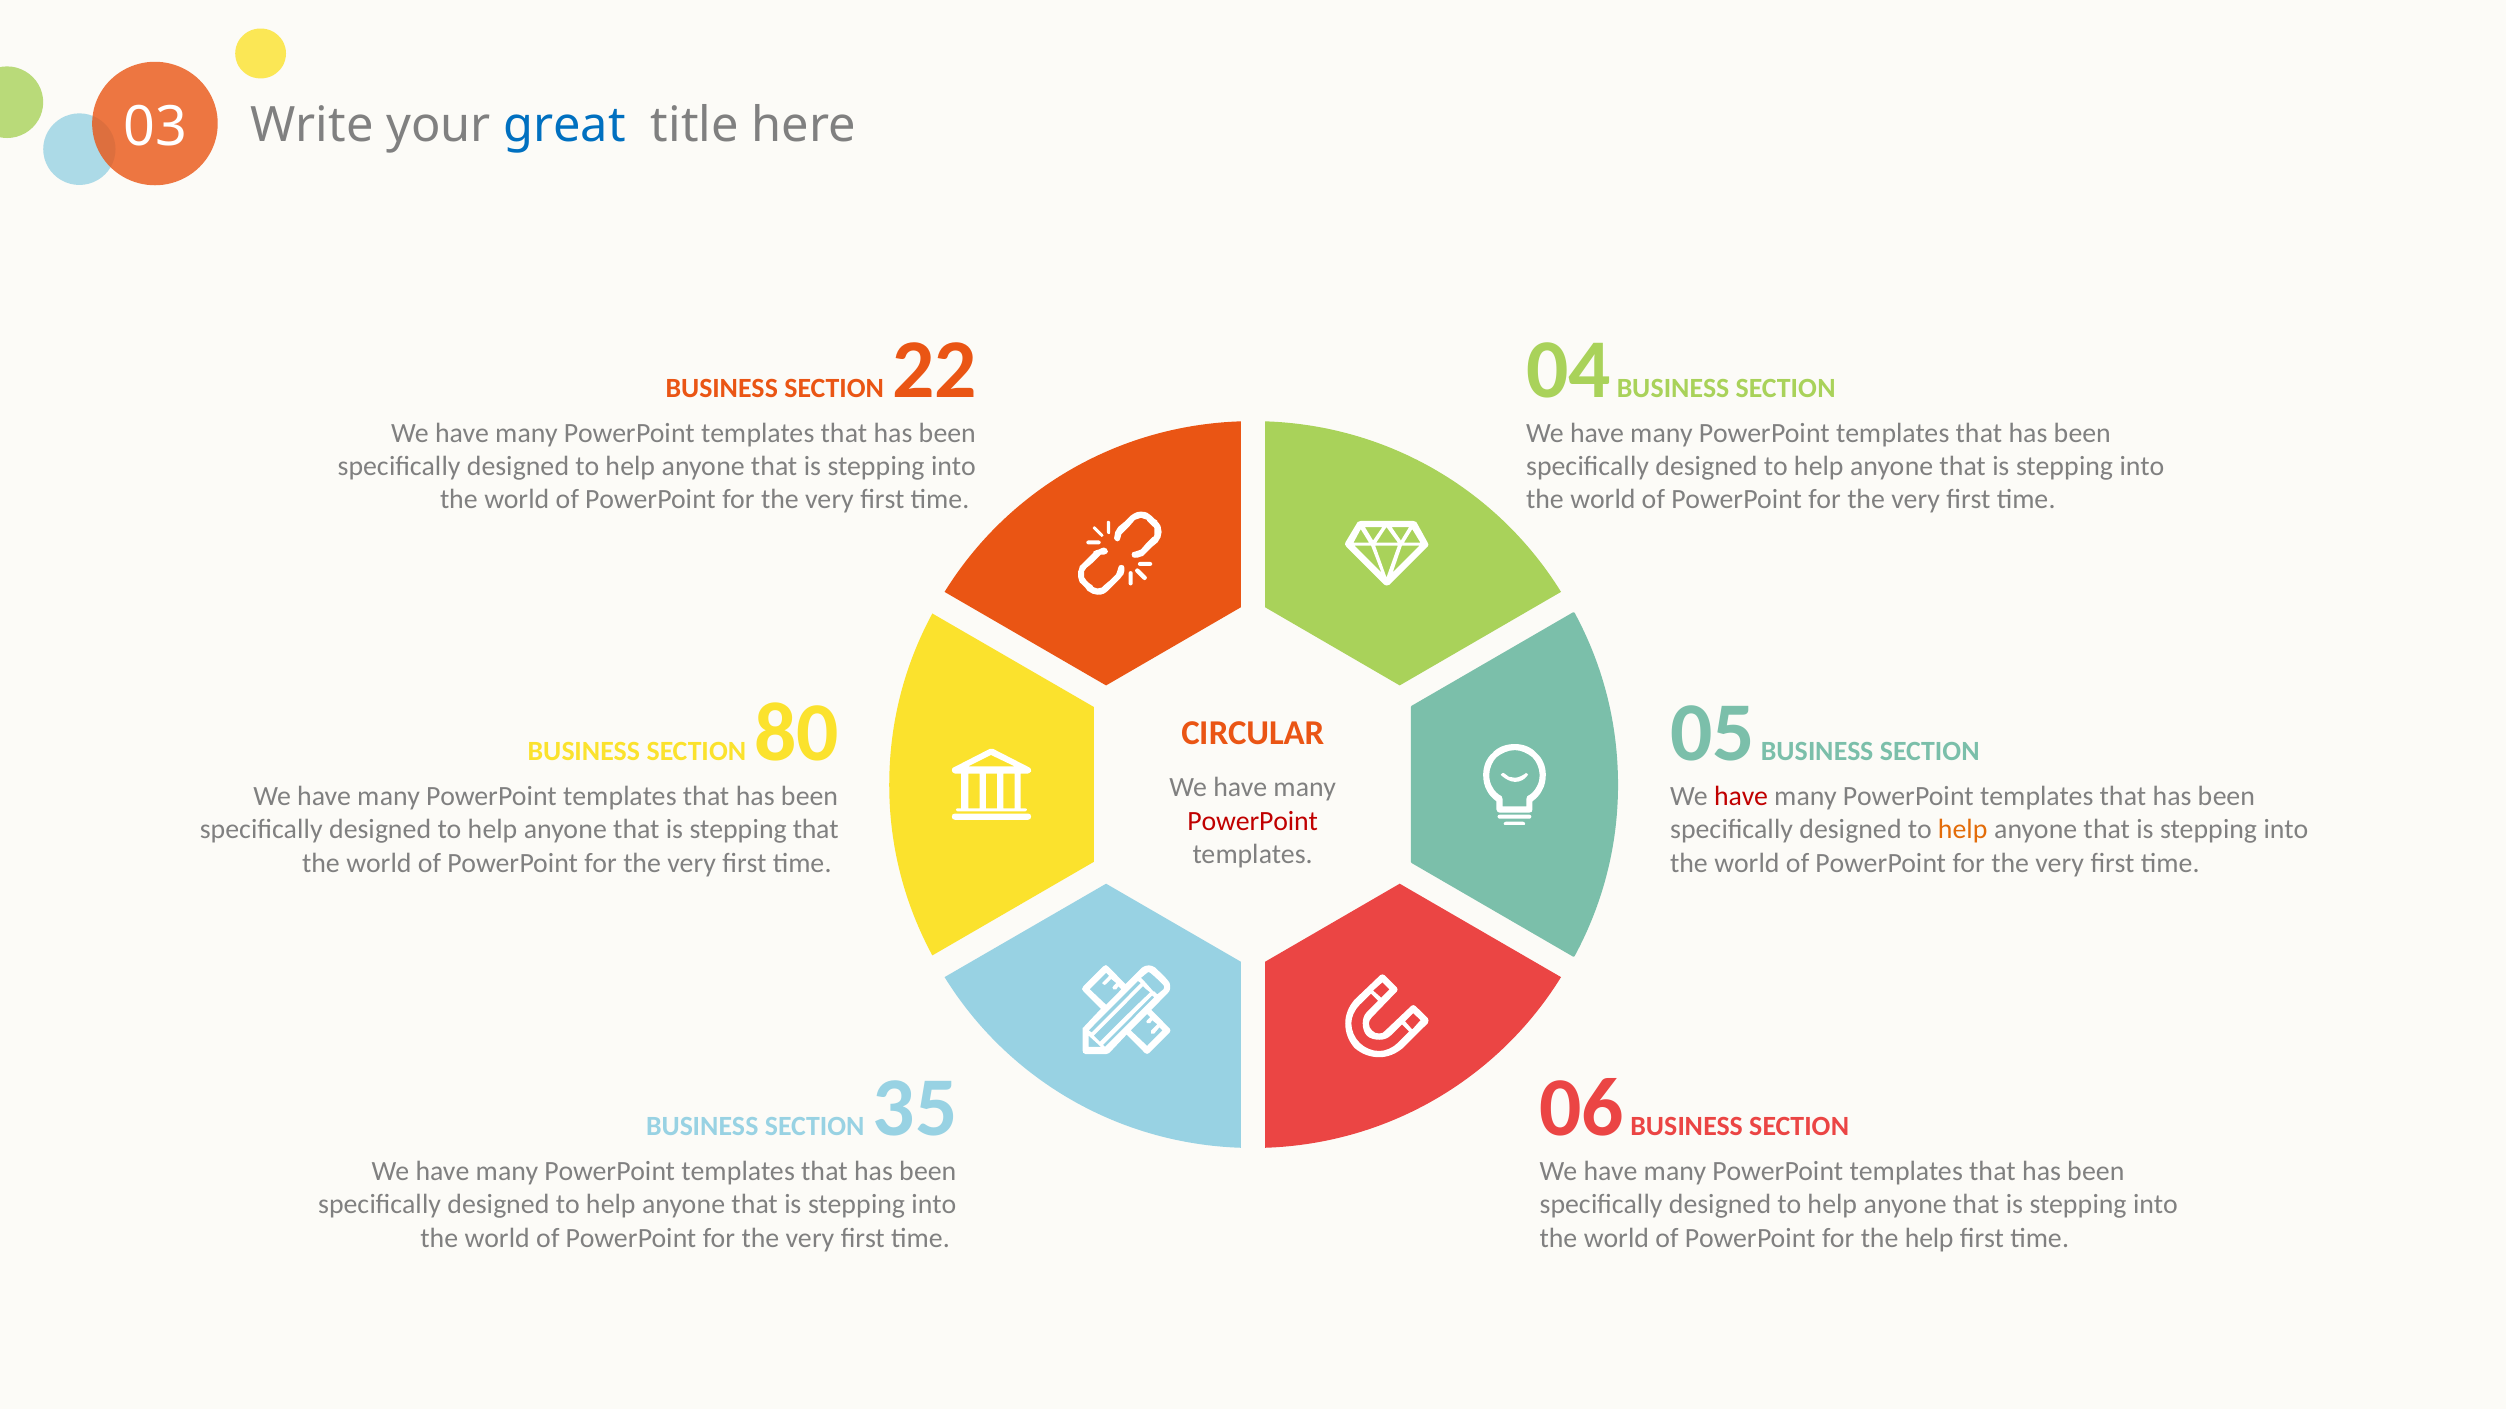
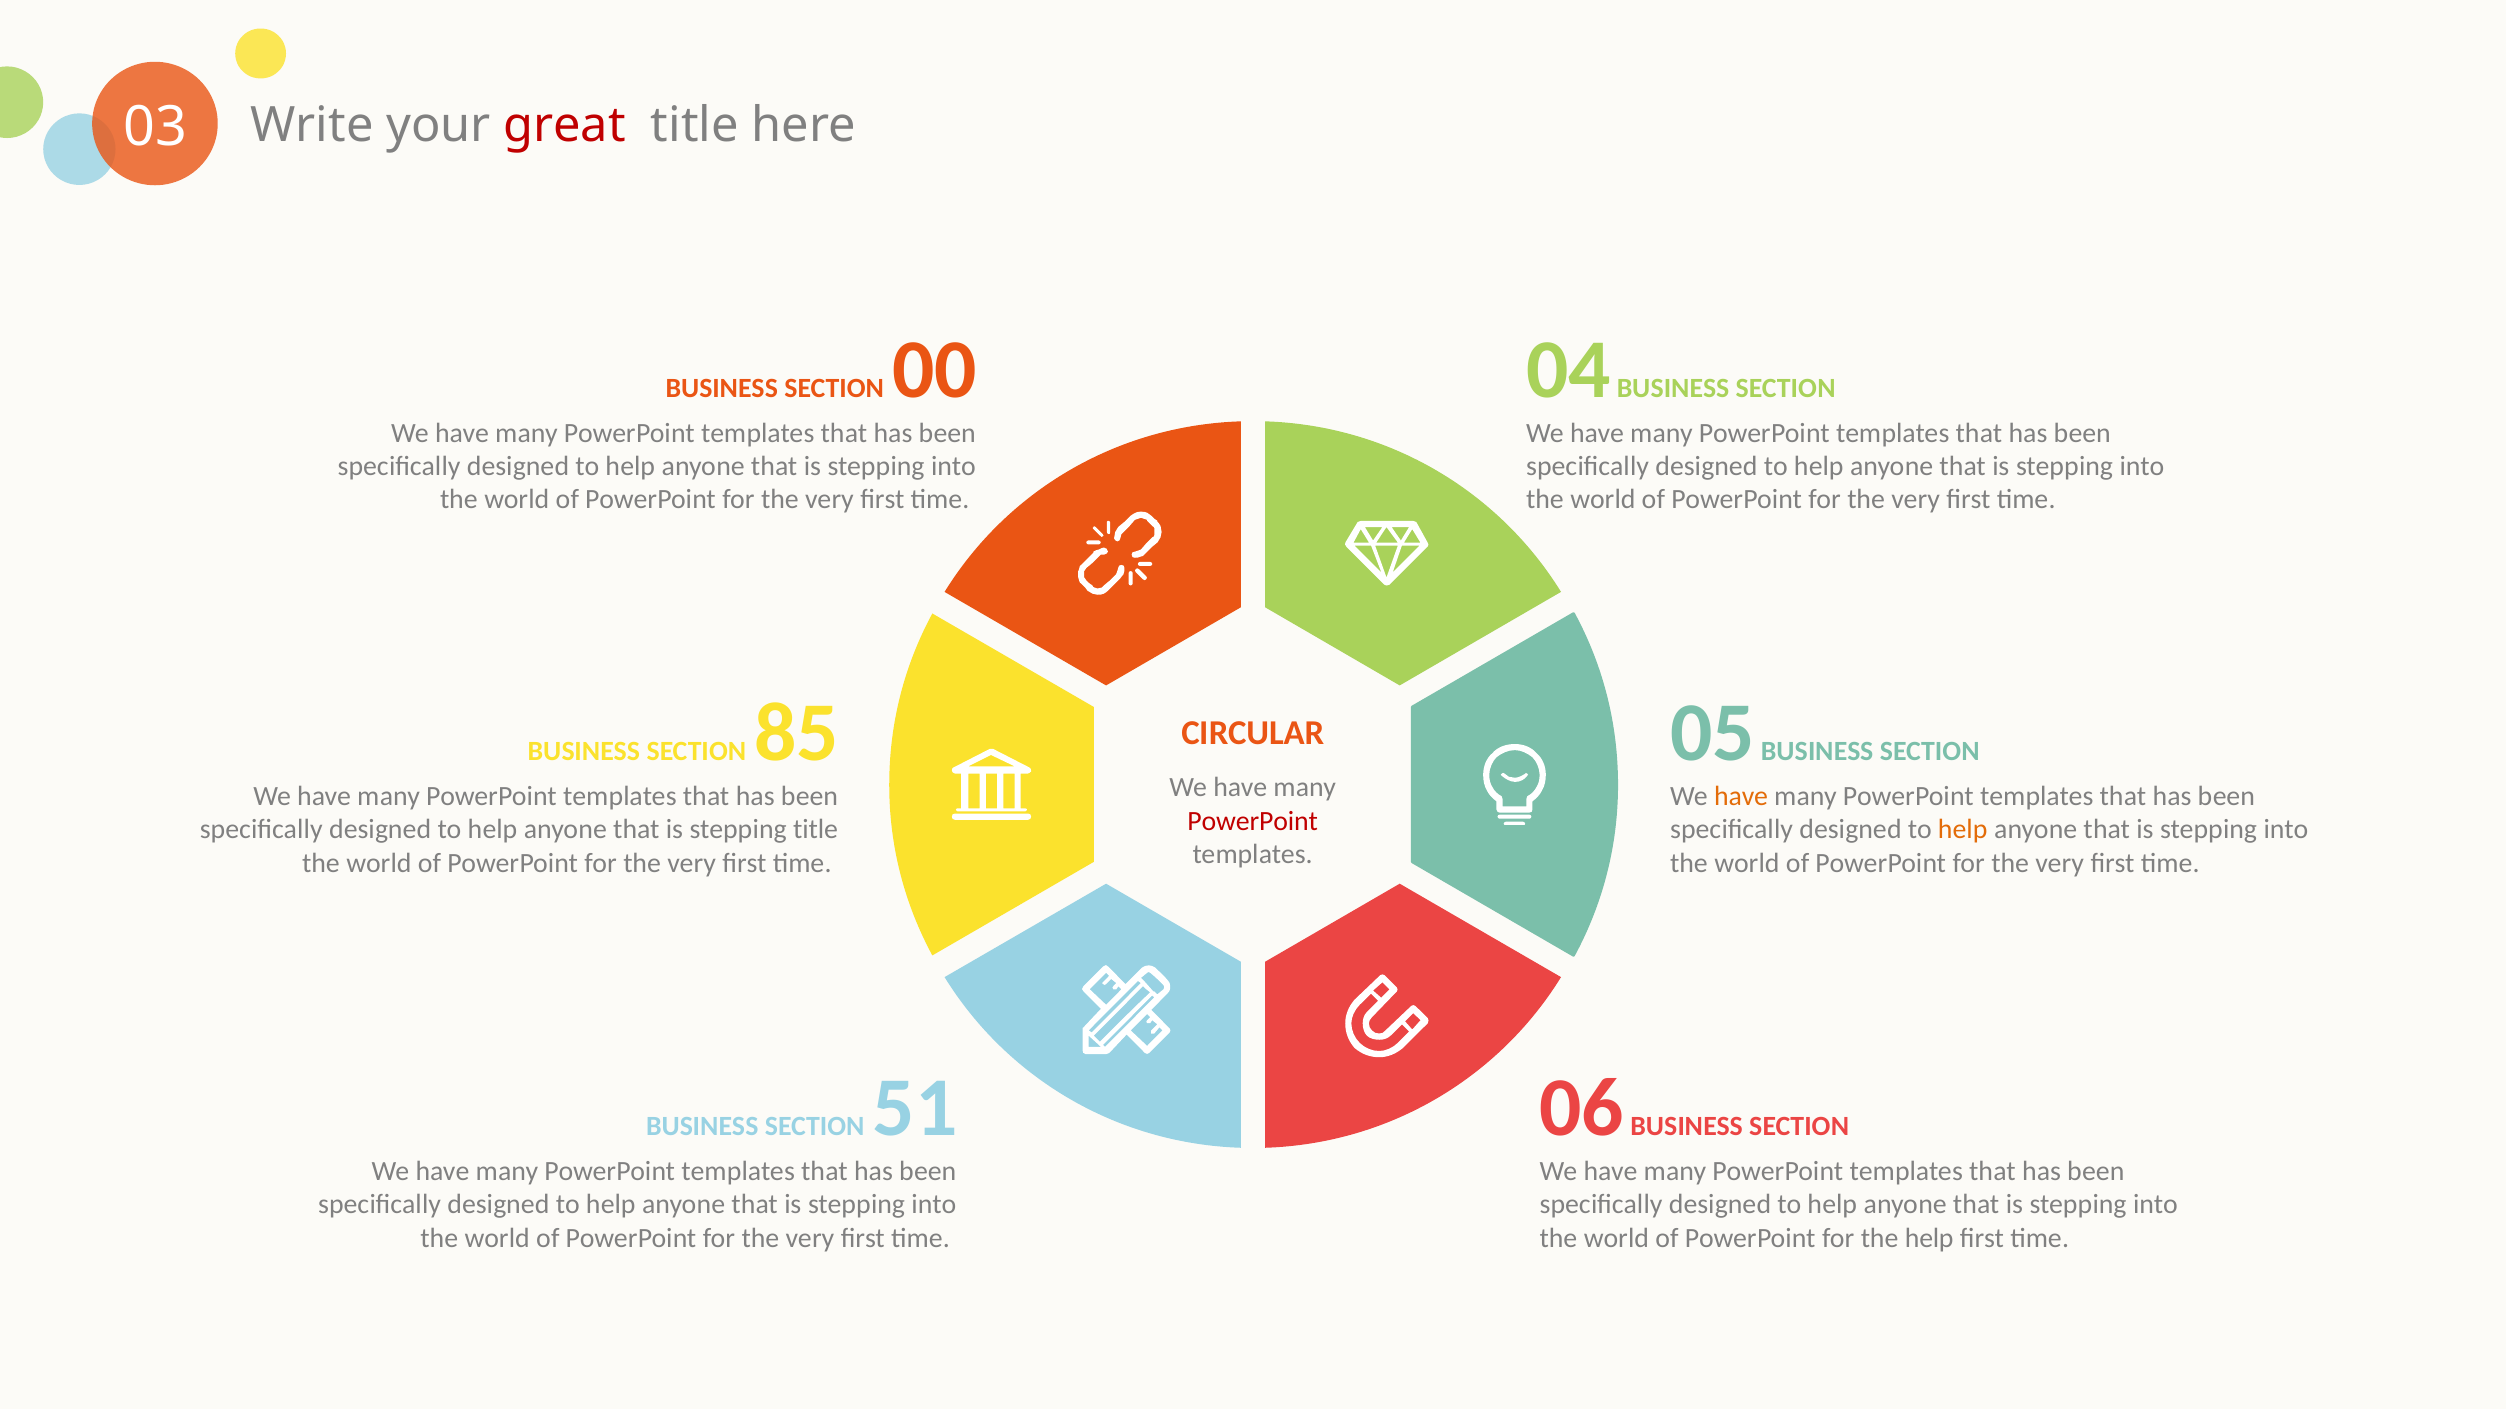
great colour: blue -> red (565, 125)
22: 22 -> 00 (935, 370)
80: 80 -> 85 (797, 734)
have colour: red -> orange (1741, 796)
stepping that: that -> title (816, 830)
35: 35 -> 51 (915, 1109)
